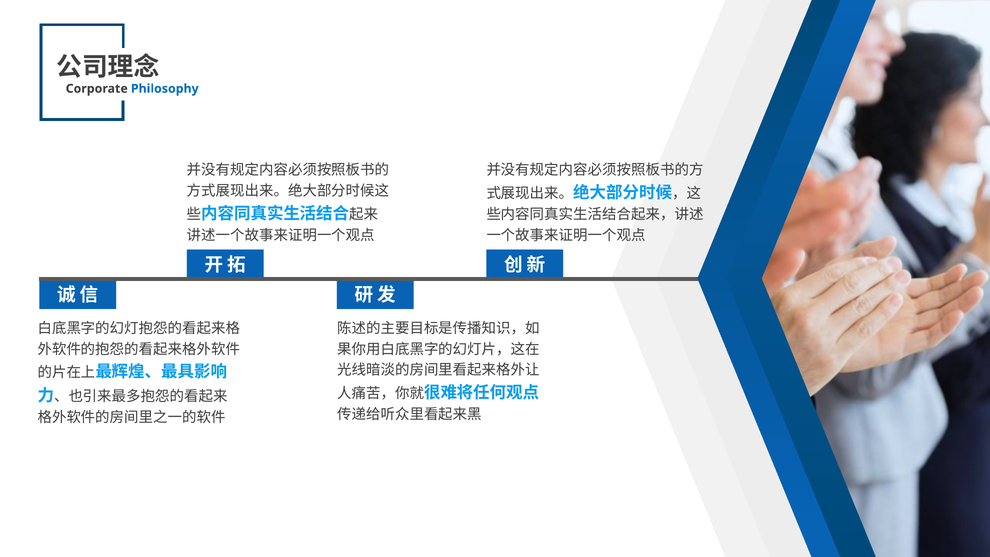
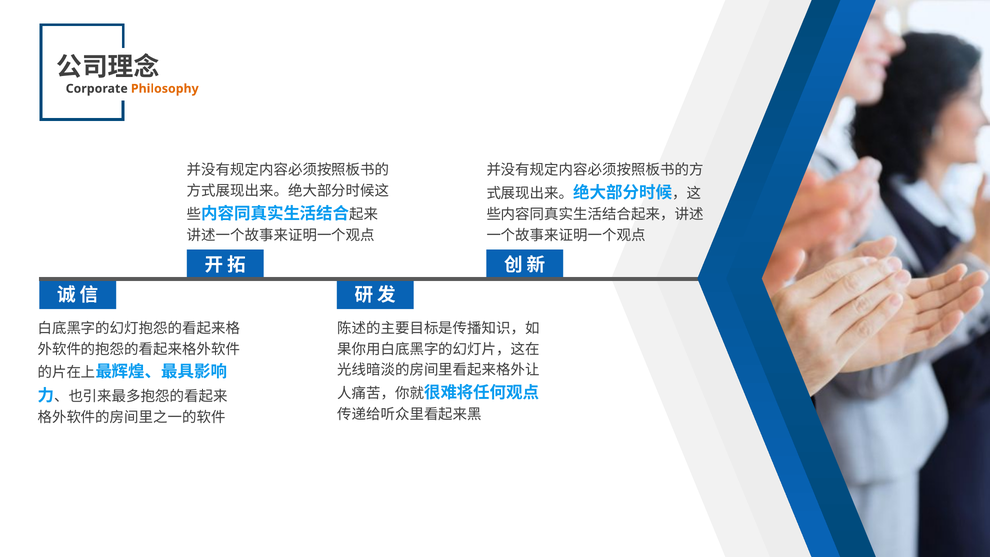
Philosophy colour: blue -> orange (165, 89)
